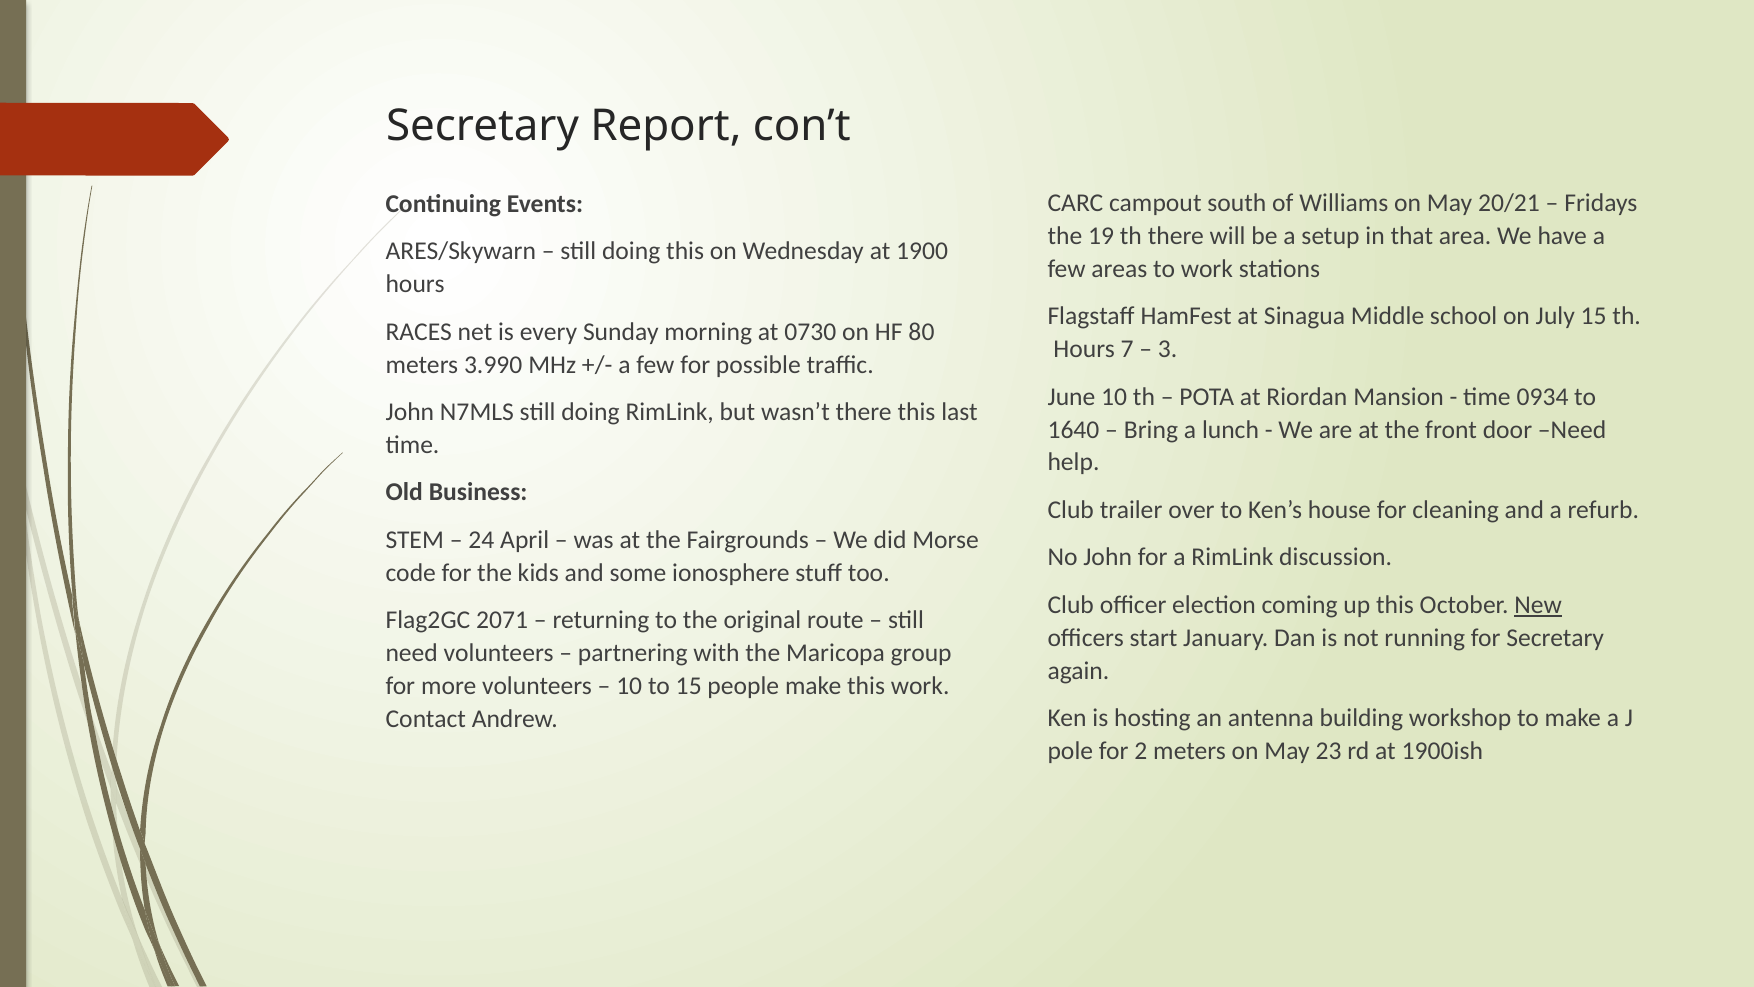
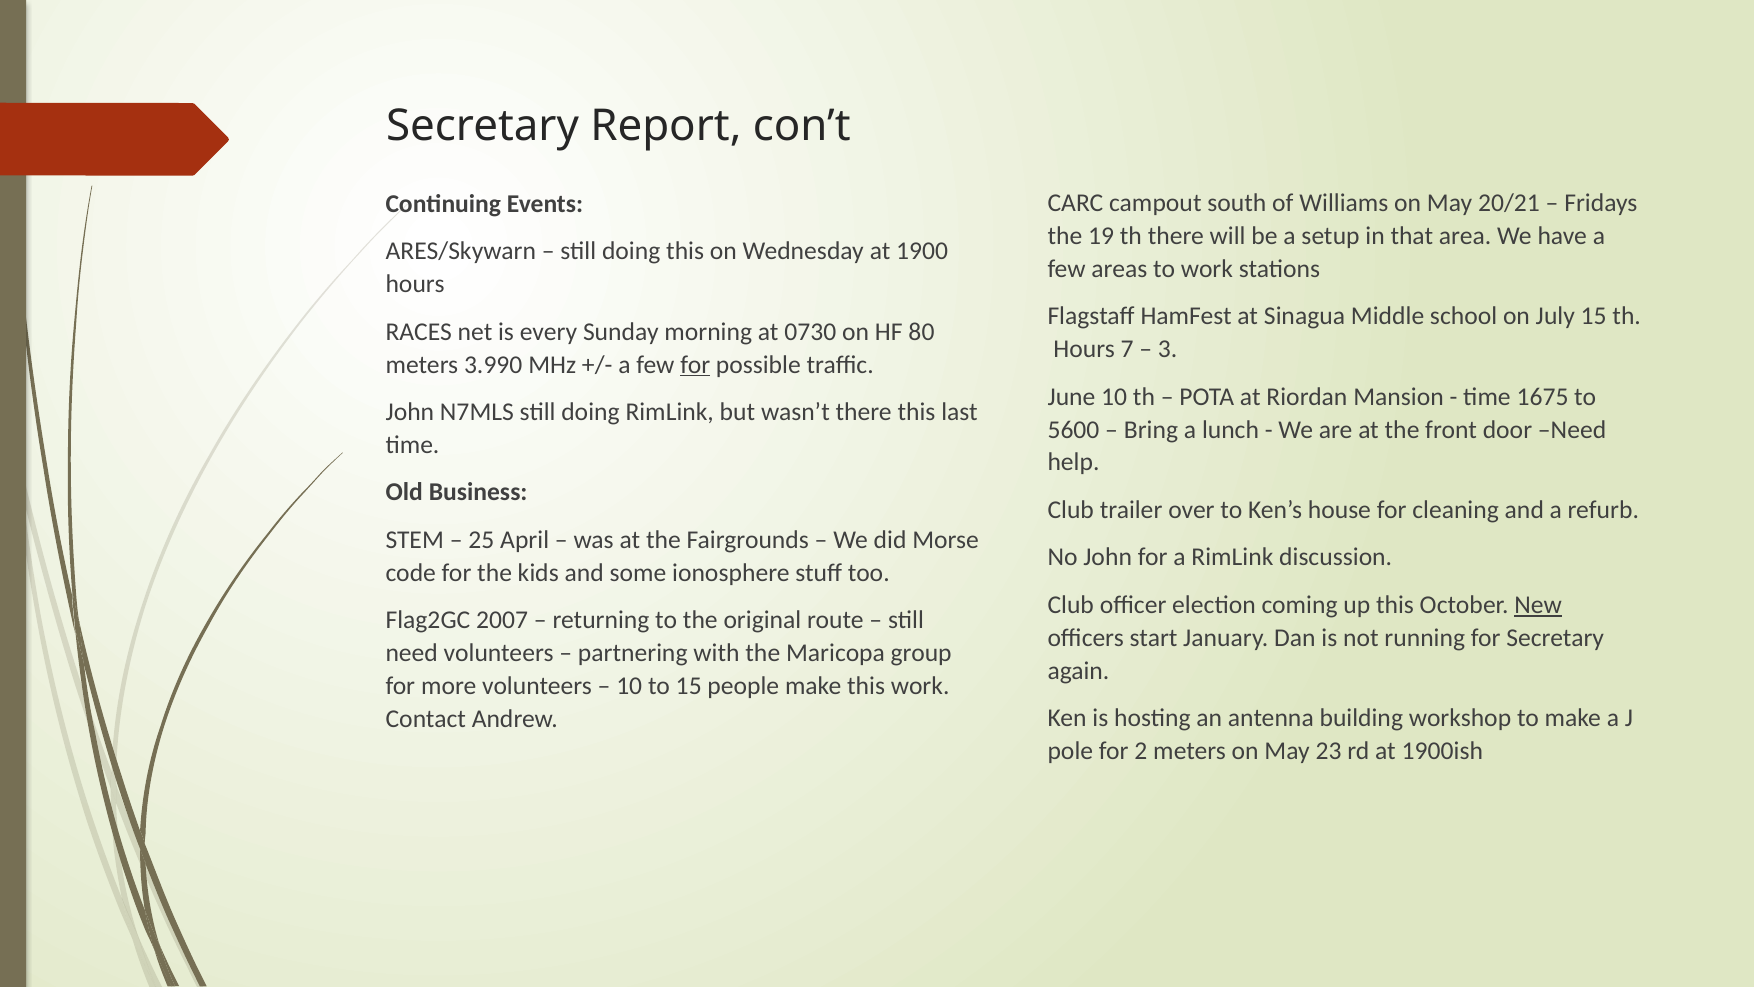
for underline: none -> present (695, 364)
0934: 0934 -> 1675 (1543, 397)
1640: 1640 -> 5600 (1073, 429)
24: 24 -> 25 (481, 540)
2071: 2071 -> 2007 (502, 620)
